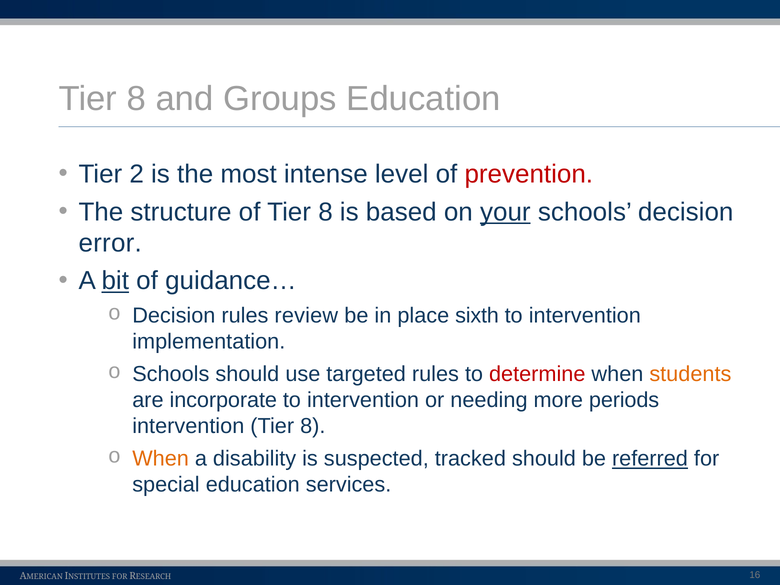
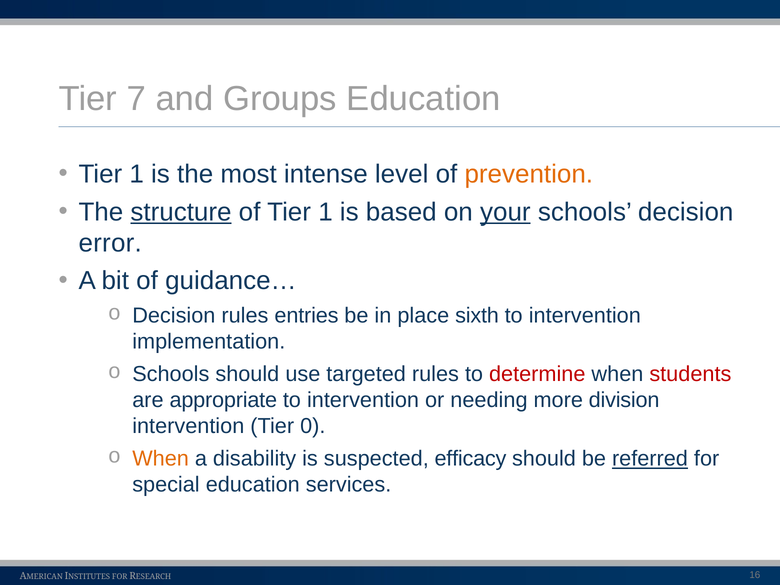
8: 8 -> 7 (136, 99)
2: 2 -> 1 (137, 174)
prevention colour: red -> orange (529, 174)
structure underline: none -> present (181, 212)
of Tier 8: 8 -> 1 (325, 212)
bit underline: present -> none (115, 281)
review: review -> entries (307, 316)
students colour: orange -> red (690, 374)
incorporate: incorporate -> appropriate (223, 400)
periods: periods -> division (624, 400)
intervention Tier 8: 8 -> 0 (313, 426)
tracked: tracked -> efficacy (470, 459)
